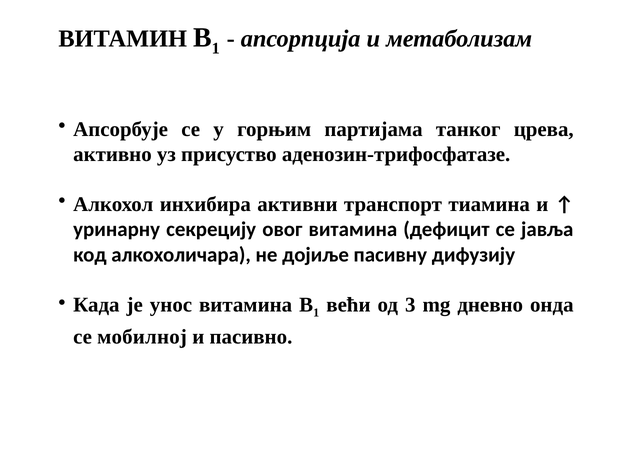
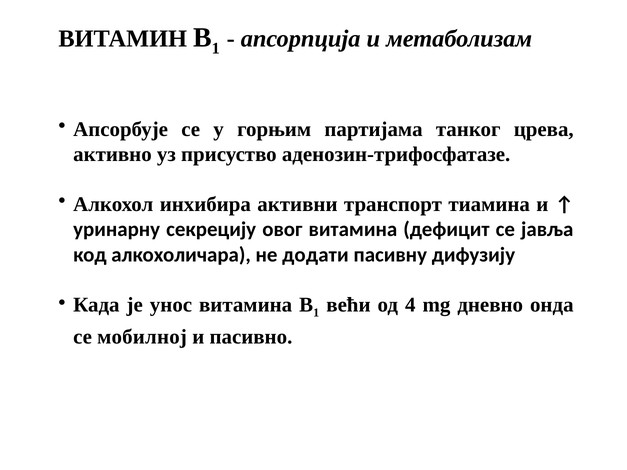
дојиље: дојиље -> додати (315, 255)
3: 3 -> 4 (410, 305)
